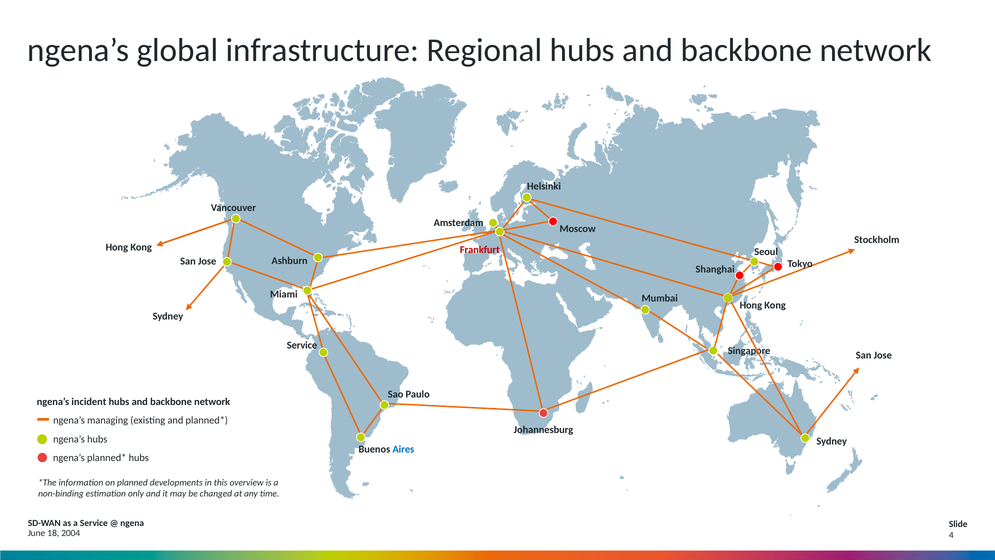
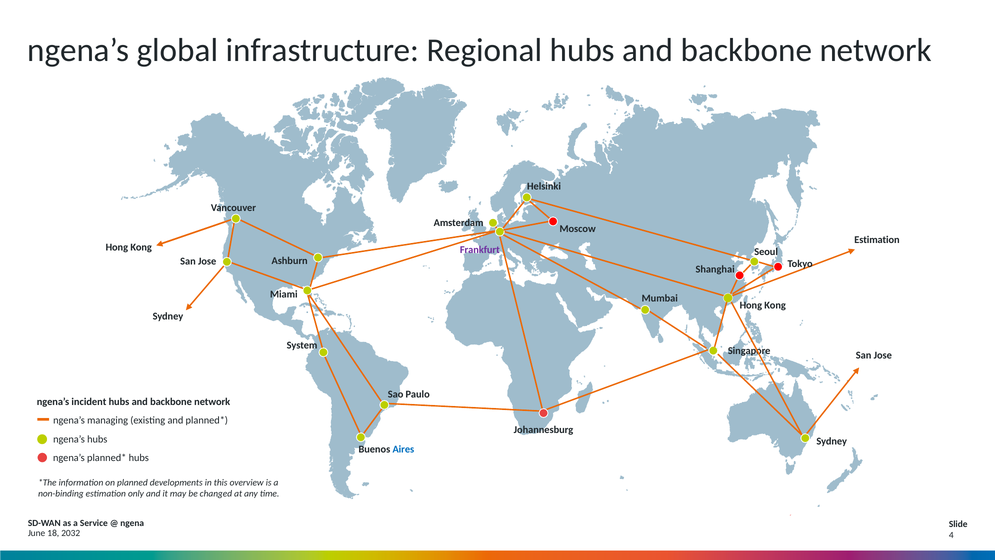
Stockholm: Stockholm -> Estimation (877, 240)
Frankfurt colour: red -> purple (480, 250)
Service: Service -> System (302, 345)
2004: 2004 -> 2032 (71, 533)
